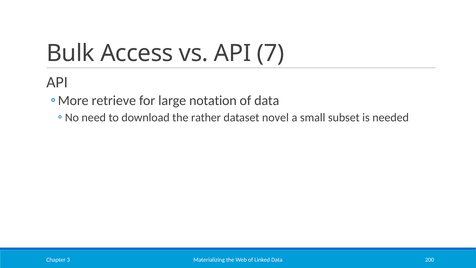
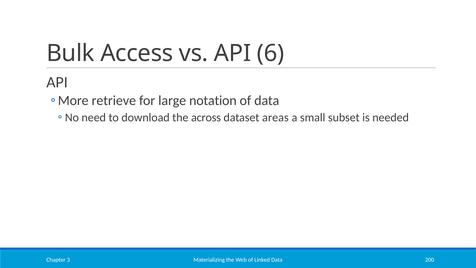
7: 7 -> 6 (271, 53)
rather: rather -> across (206, 117)
novel: novel -> areas (275, 117)
